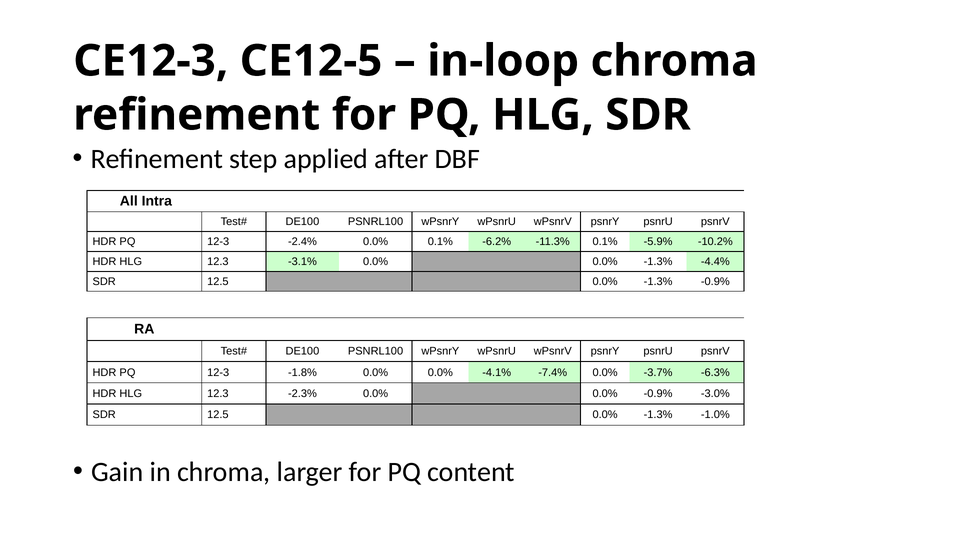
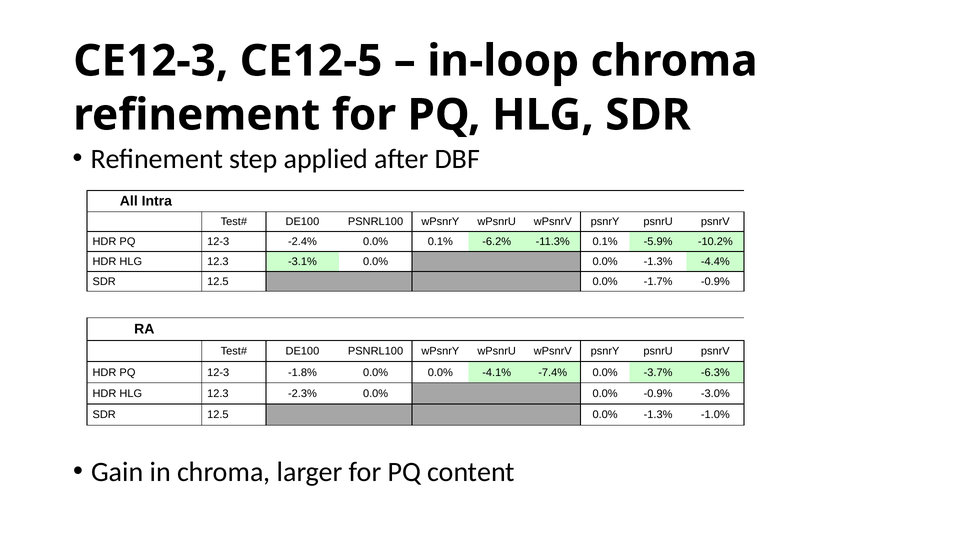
-1.3%: -1.3% -> -1.7% (658, 282)
